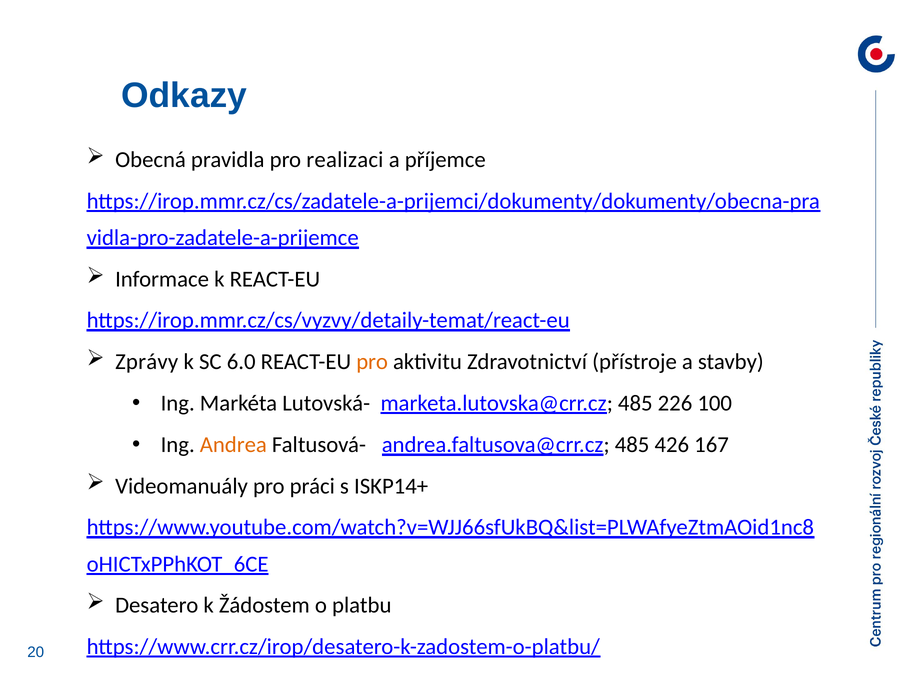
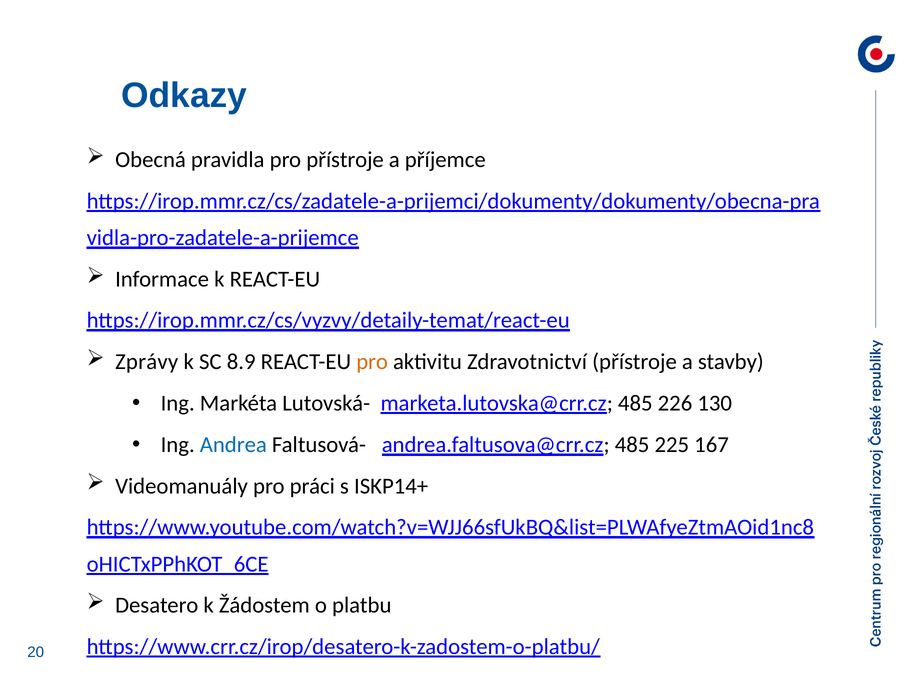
pro realizaci: realizaci -> přístroje (345, 160)
6.0: 6.0 -> 8.9 (241, 362)
100: 100 -> 130 (715, 403)
Andrea colour: orange -> blue (233, 445)
426: 426 -> 225 (672, 445)
